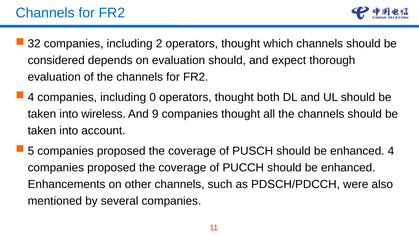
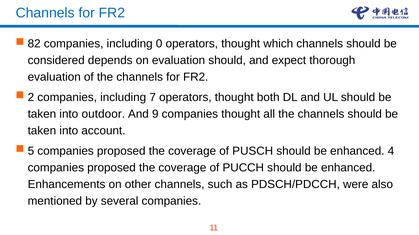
32: 32 -> 82 (34, 44)
2: 2 -> 0 (159, 44)
4: 4 -> 2 (31, 98)
0: 0 -> 7 (153, 98)
wireless: wireless -> outdoor (103, 114)
